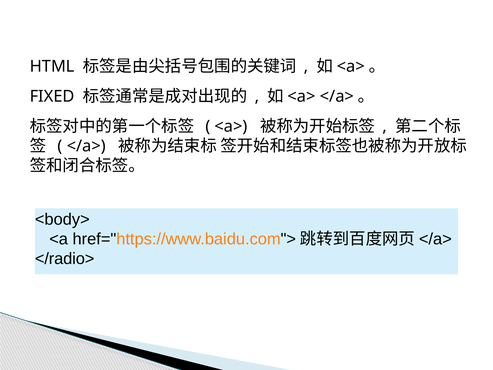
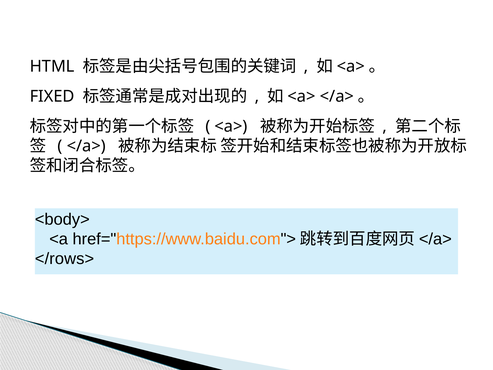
</radio>: </radio> -> </rows> (65, 259)
